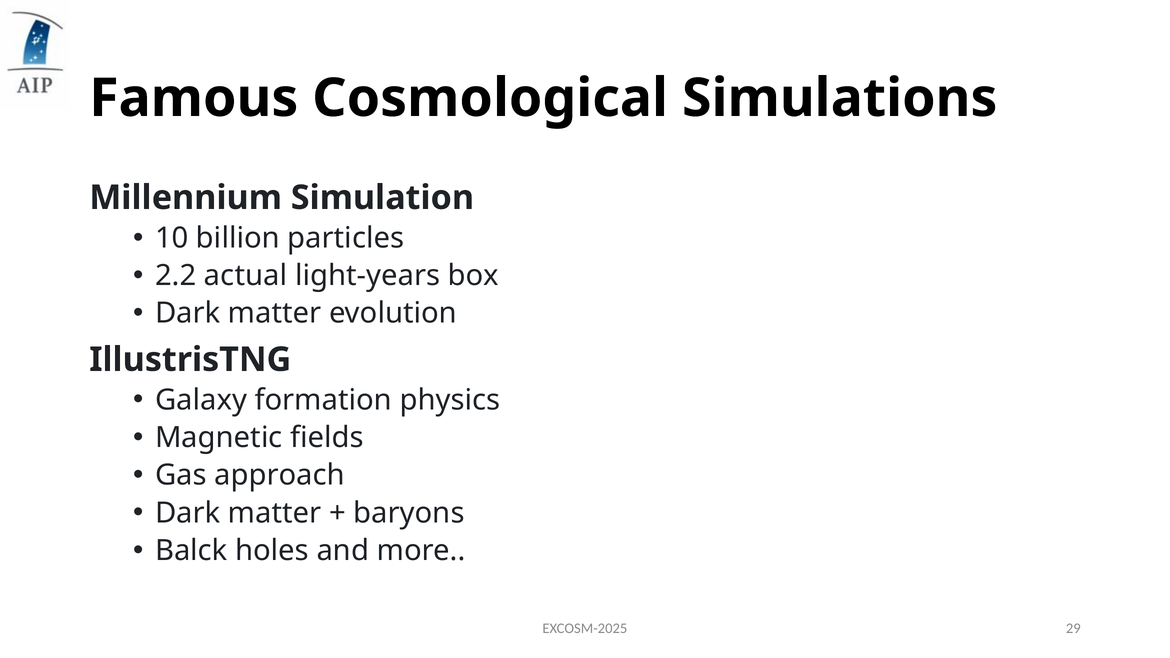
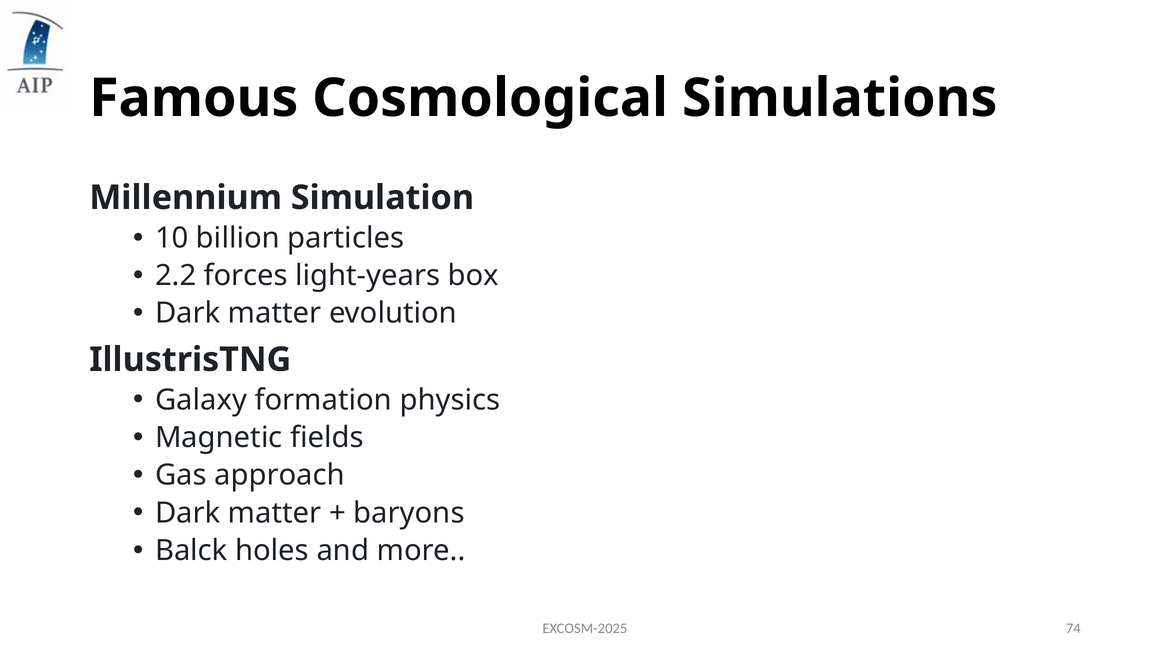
actual: actual -> forces (246, 276)
29: 29 -> 74 (1073, 628)
